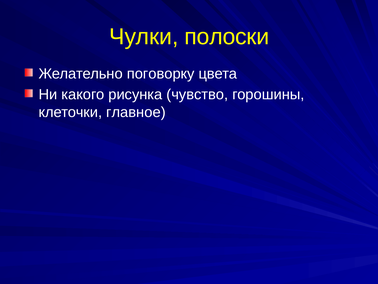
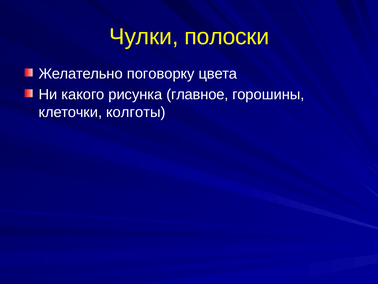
чувство: чувство -> главное (197, 94)
главное: главное -> колготы (136, 112)
